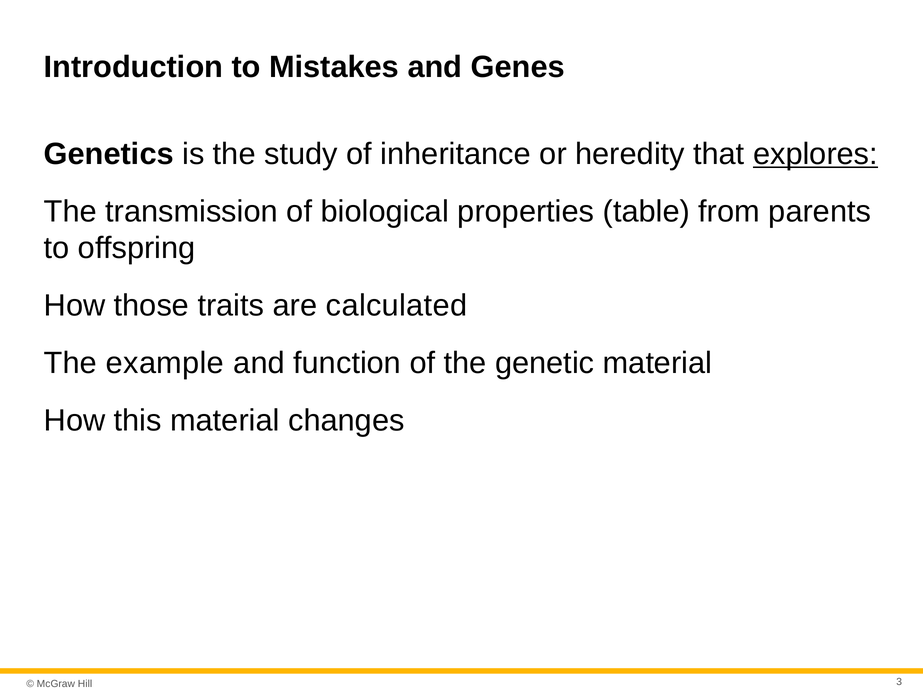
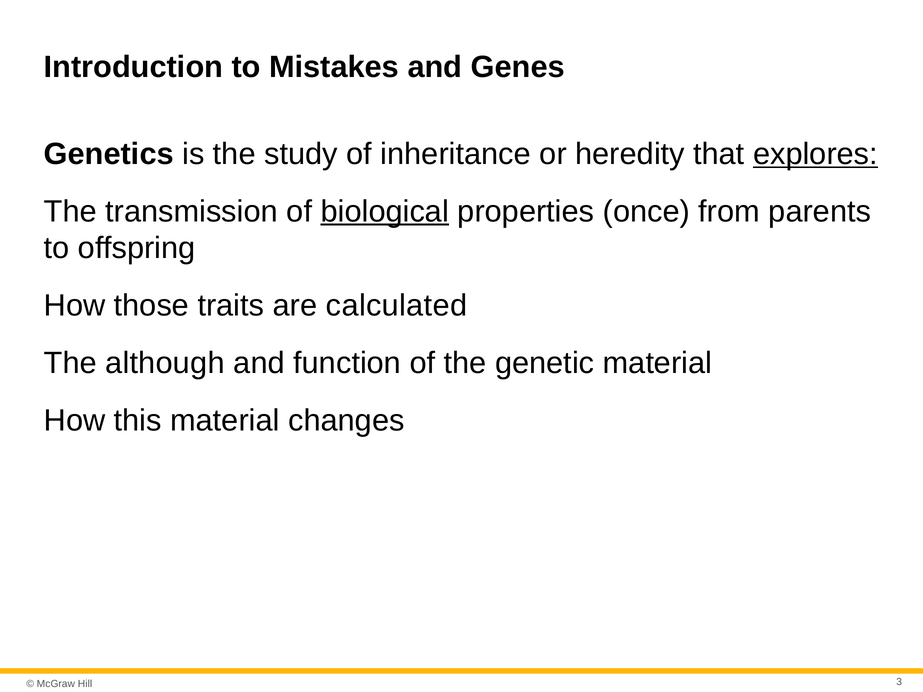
biological underline: none -> present (385, 212)
table: table -> once (646, 212)
example: example -> although (165, 363)
